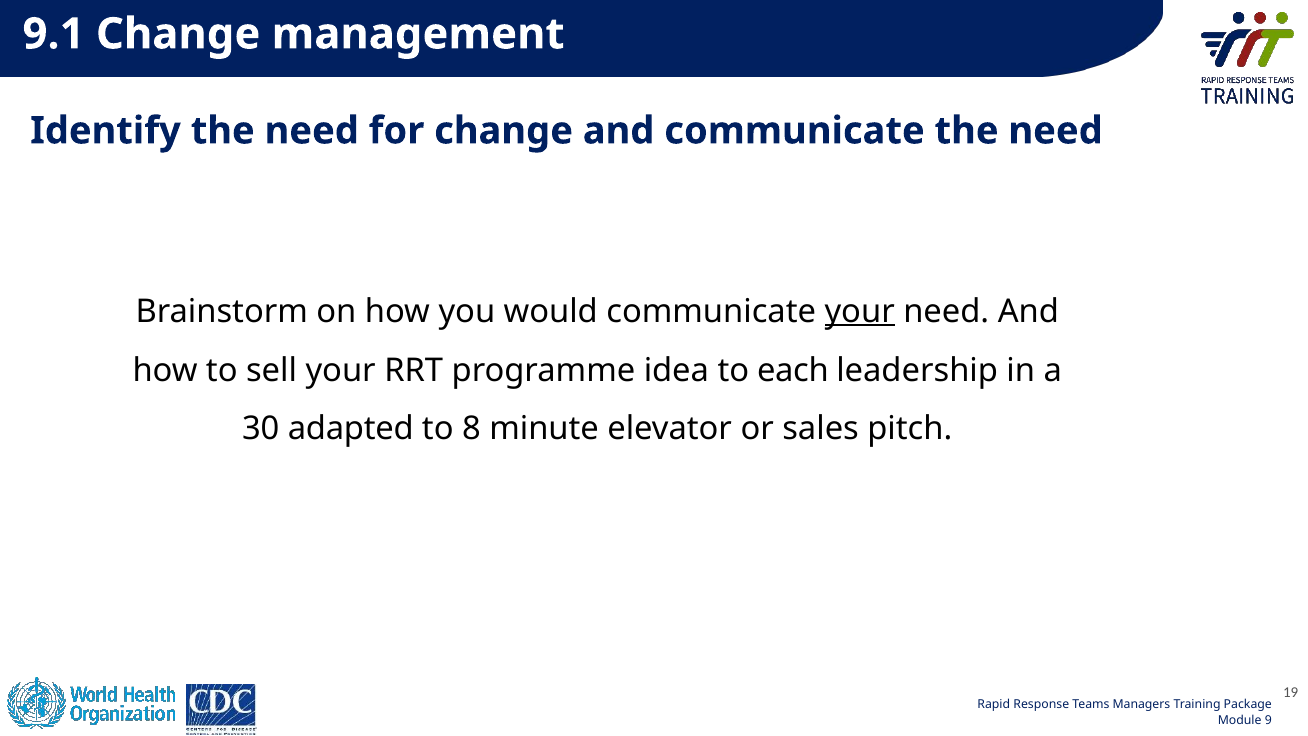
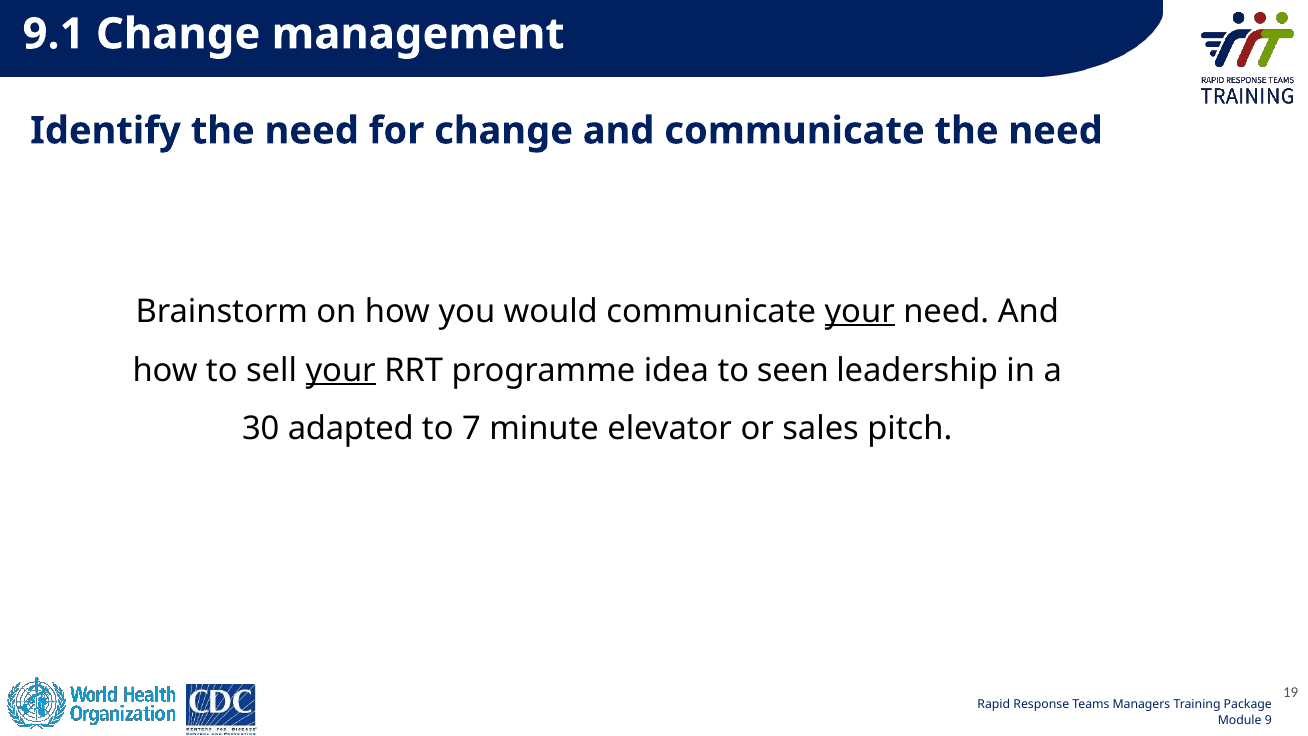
your underline: none -> present (341, 370)
each: each -> seen (793, 370)
8: 8 -> 7 (471, 429)
